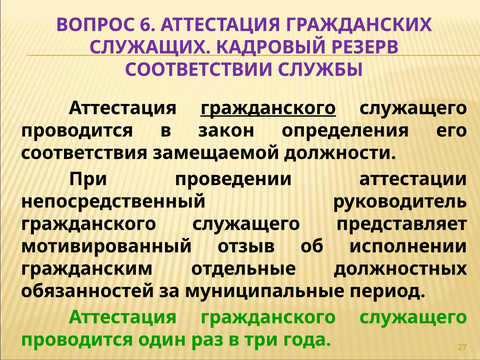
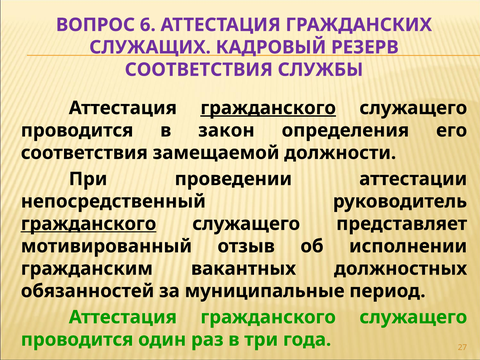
СООТВЕТСТВИИ: СООТВЕТСТВИИ -> СООТВЕТСТВИЯ (199, 70)
гражданского underline: none -> present (89, 224)
отдельные: отдельные -> вакантных (244, 269)
